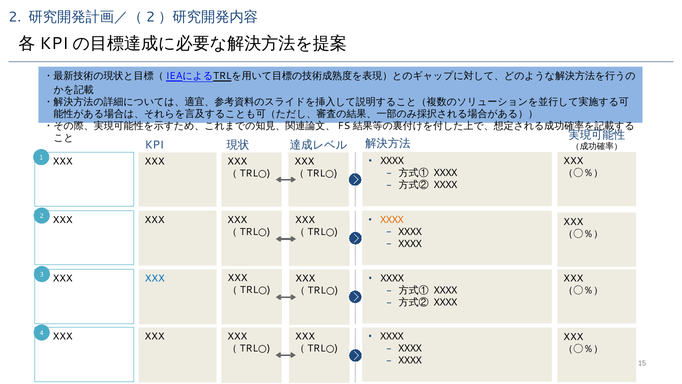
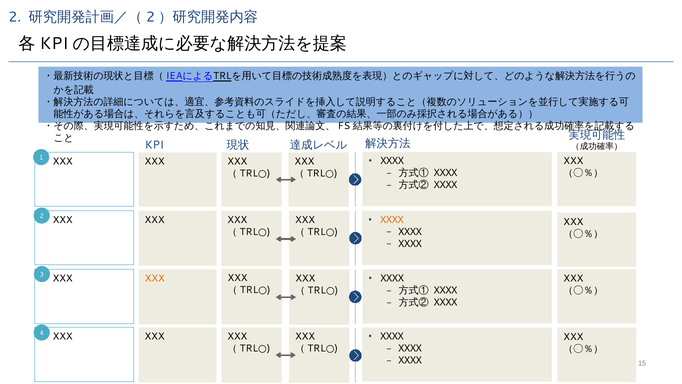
XXX colour: blue -> orange (155, 278)
